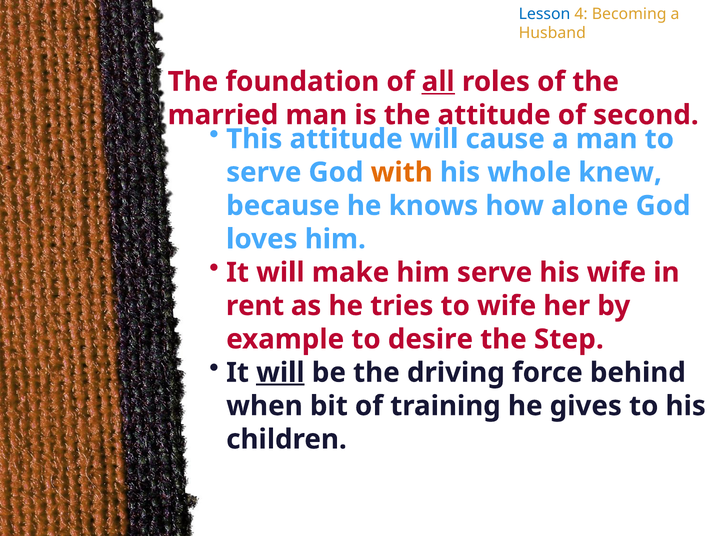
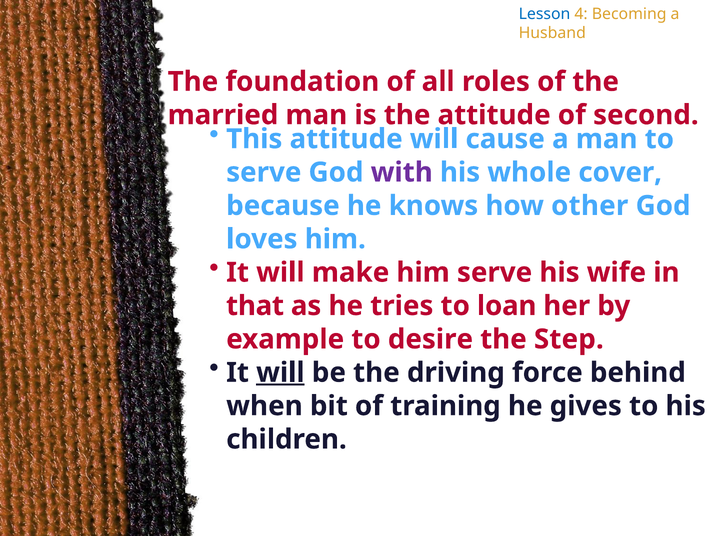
all underline: present -> none (438, 82)
with colour: orange -> purple (402, 172)
knew: knew -> cover (620, 172)
alone: alone -> other (590, 206)
rent: rent -> that (255, 306)
to wife: wife -> loan (507, 306)
